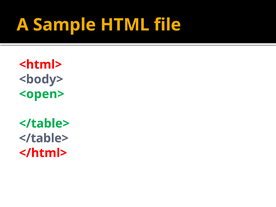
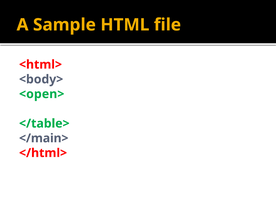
</table>: </table> -> </main> (44, 138)
